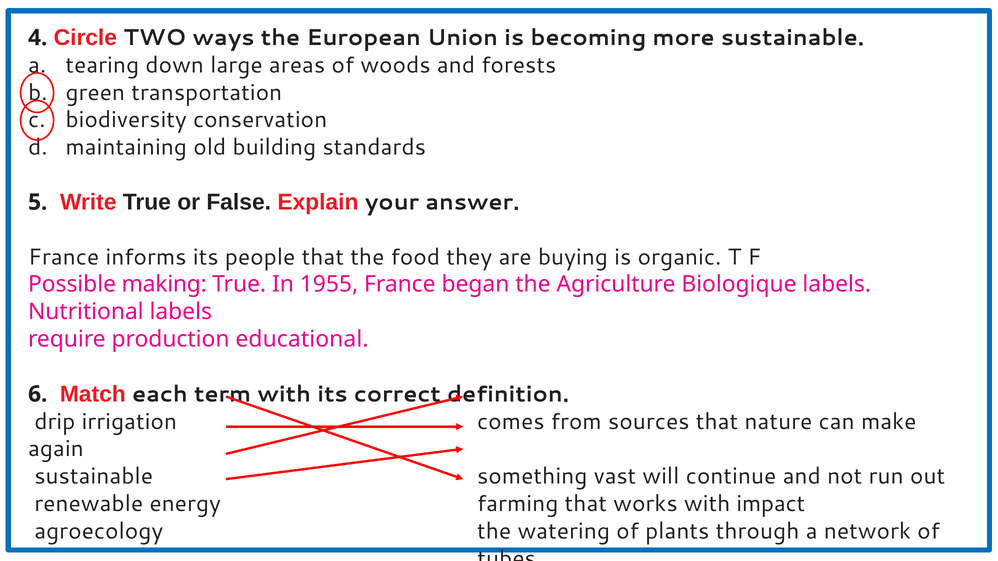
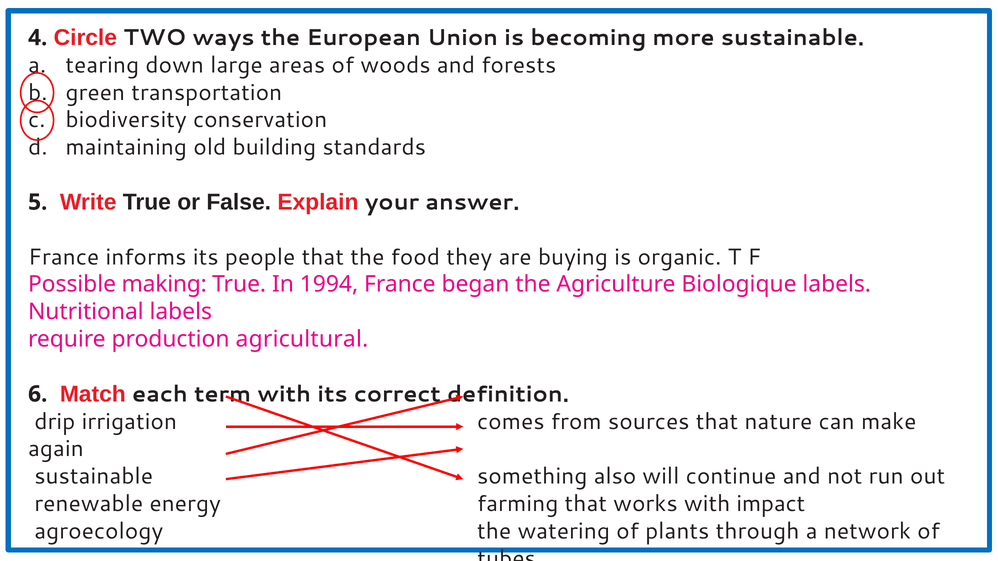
1955: 1955 -> 1994 (329, 285)
educational: educational -> agricultural (302, 339)
vast: vast -> also (615, 477)
